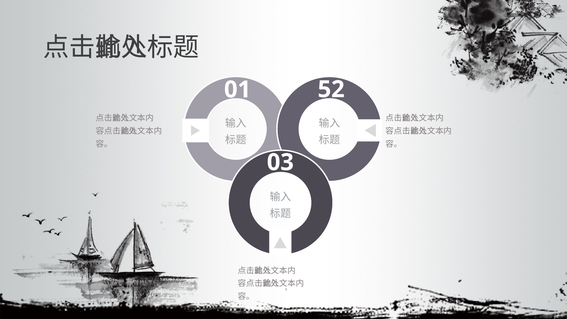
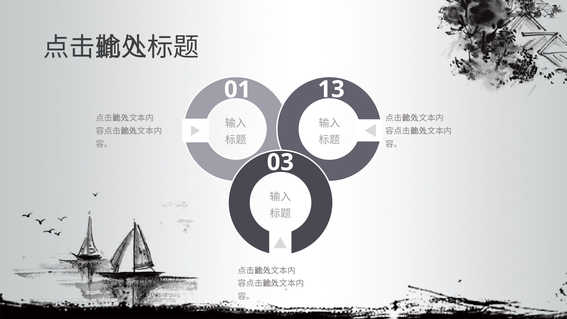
52: 52 -> 13 (331, 89)
